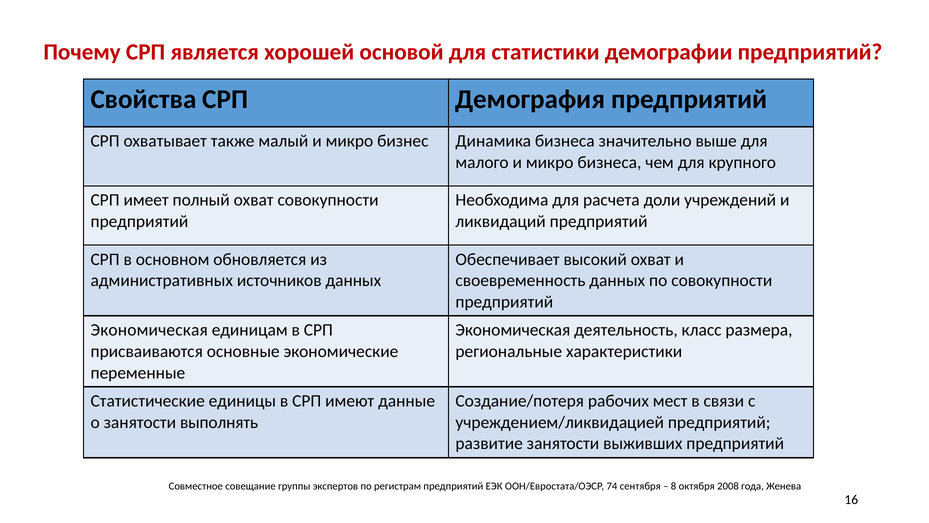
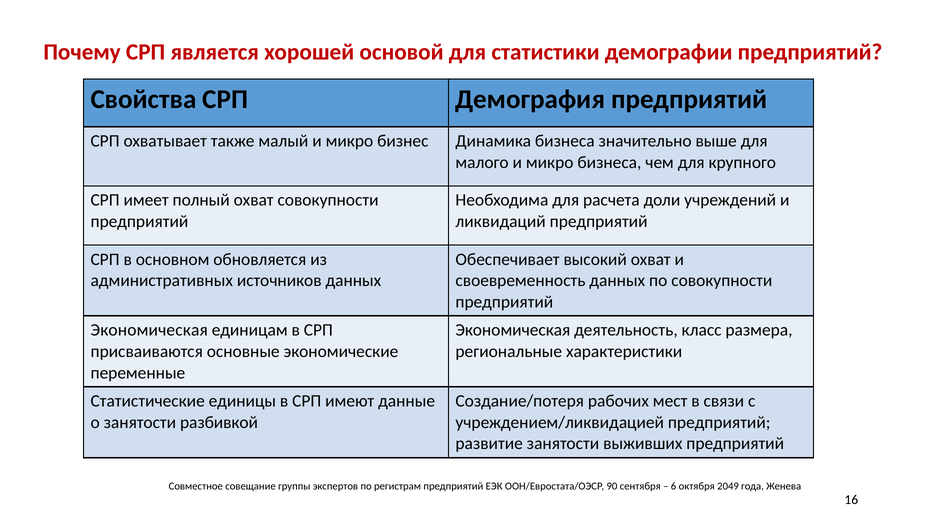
выполнять: выполнять -> разбивкой (219, 422)
74: 74 -> 90 (612, 486)
8: 8 -> 6 (674, 486)
2008: 2008 -> 2049 (728, 486)
